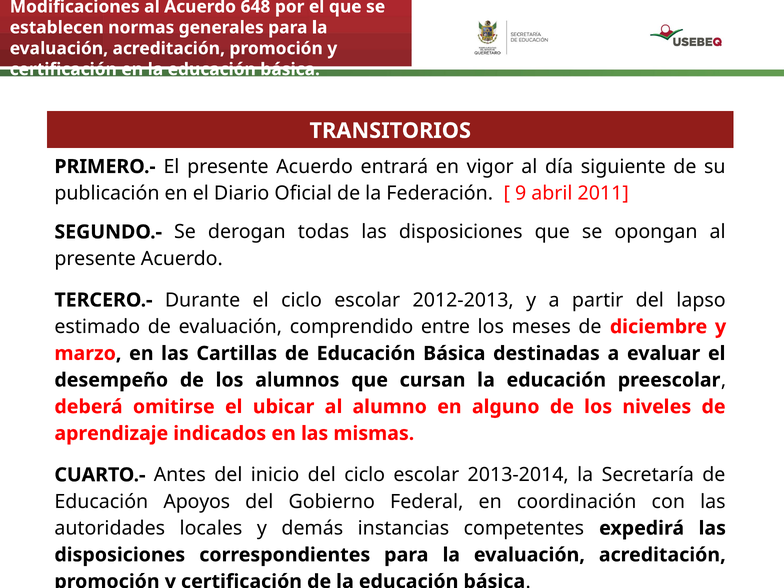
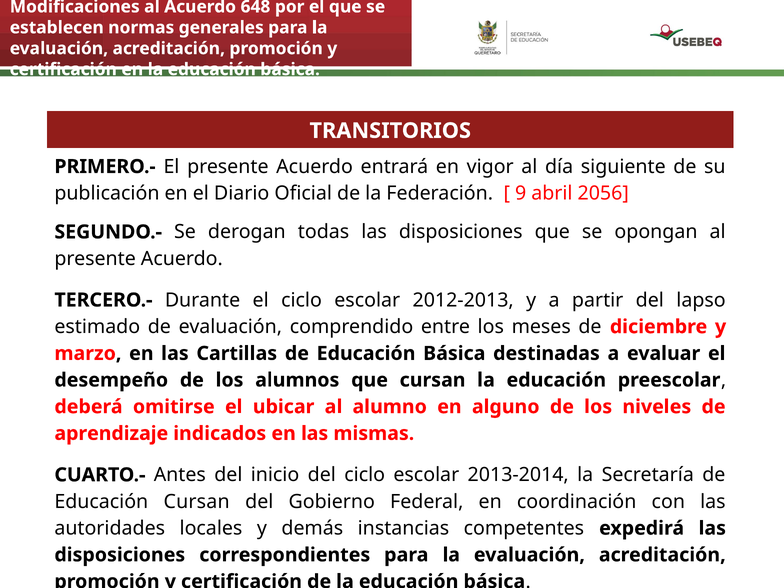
2011: 2011 -> 2056 (603, 193)
Educación Apoyos: Apoyos -> Cursan (197, 502)
